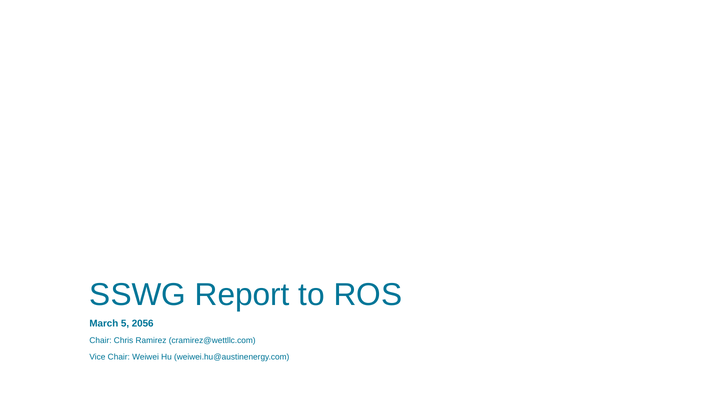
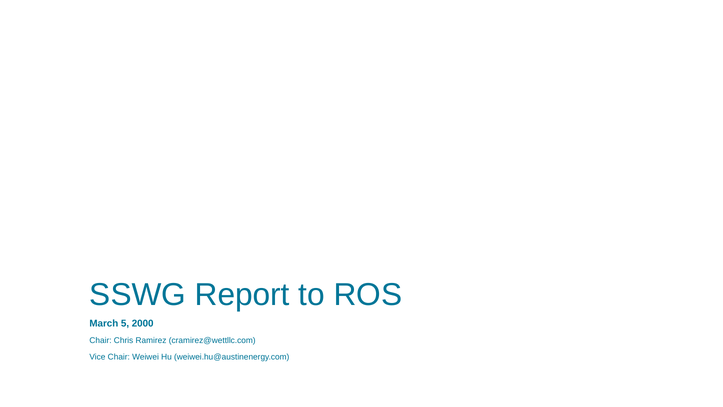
2056: 2056 -> 2000 (143, 323)
